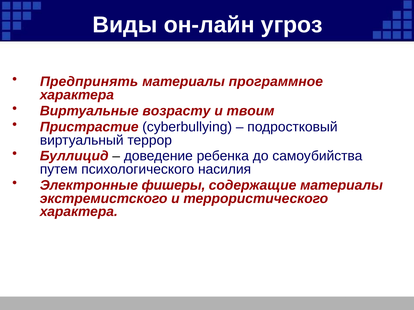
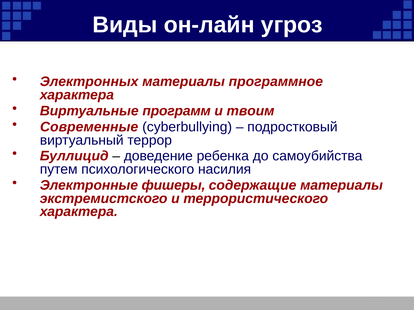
Предпринять: Предпринять -> Электронных (89, 82)
возрасту: возрасту -> программ (177, 111)
Пристрастие: Пристрастие -> Современные (89, 127)
